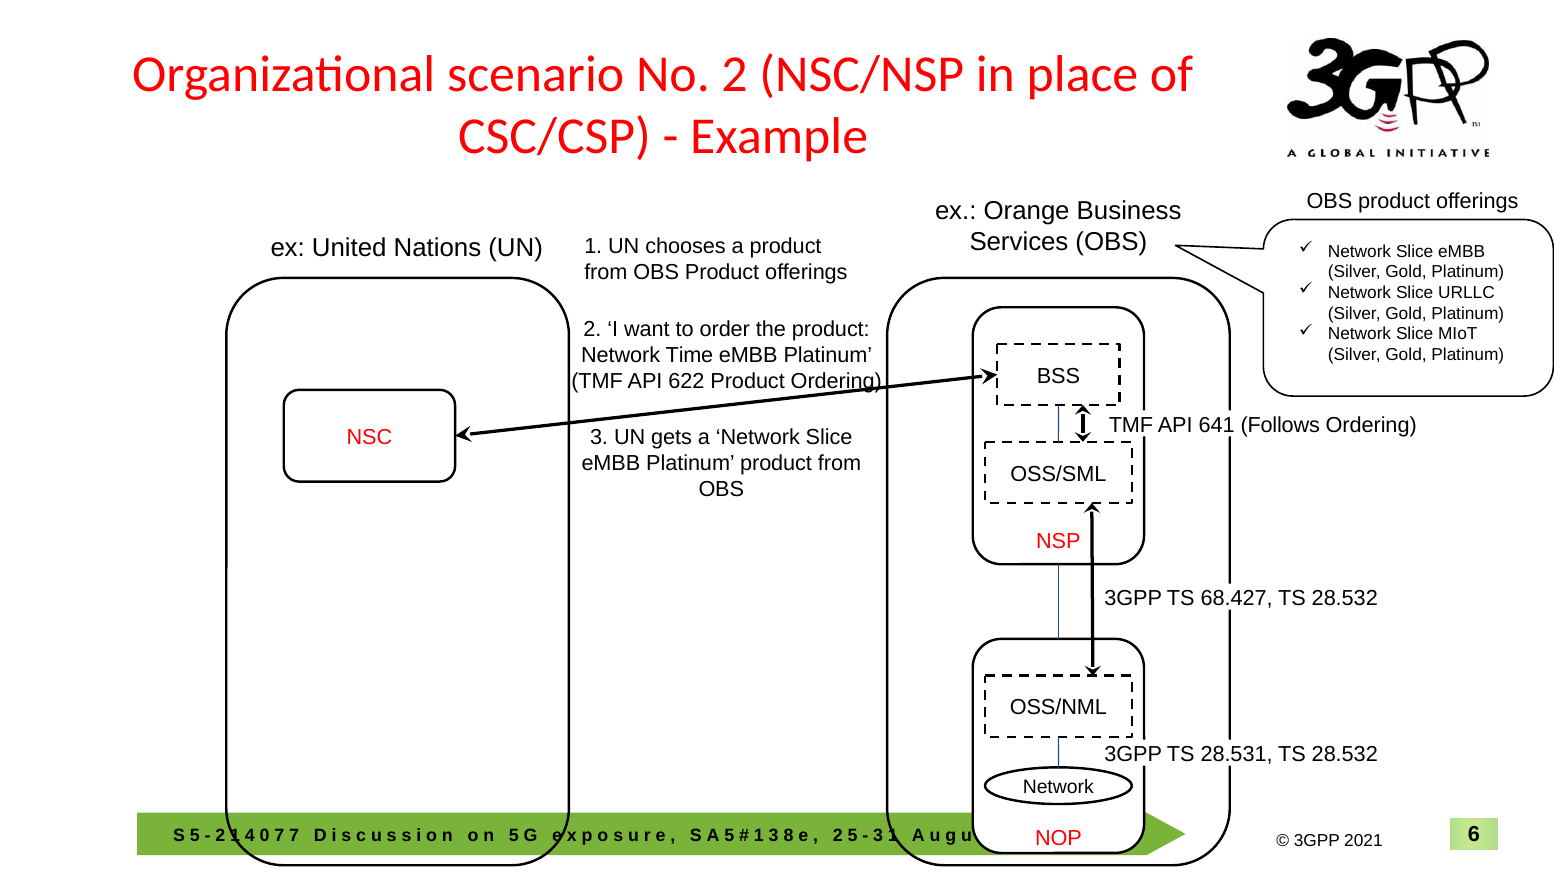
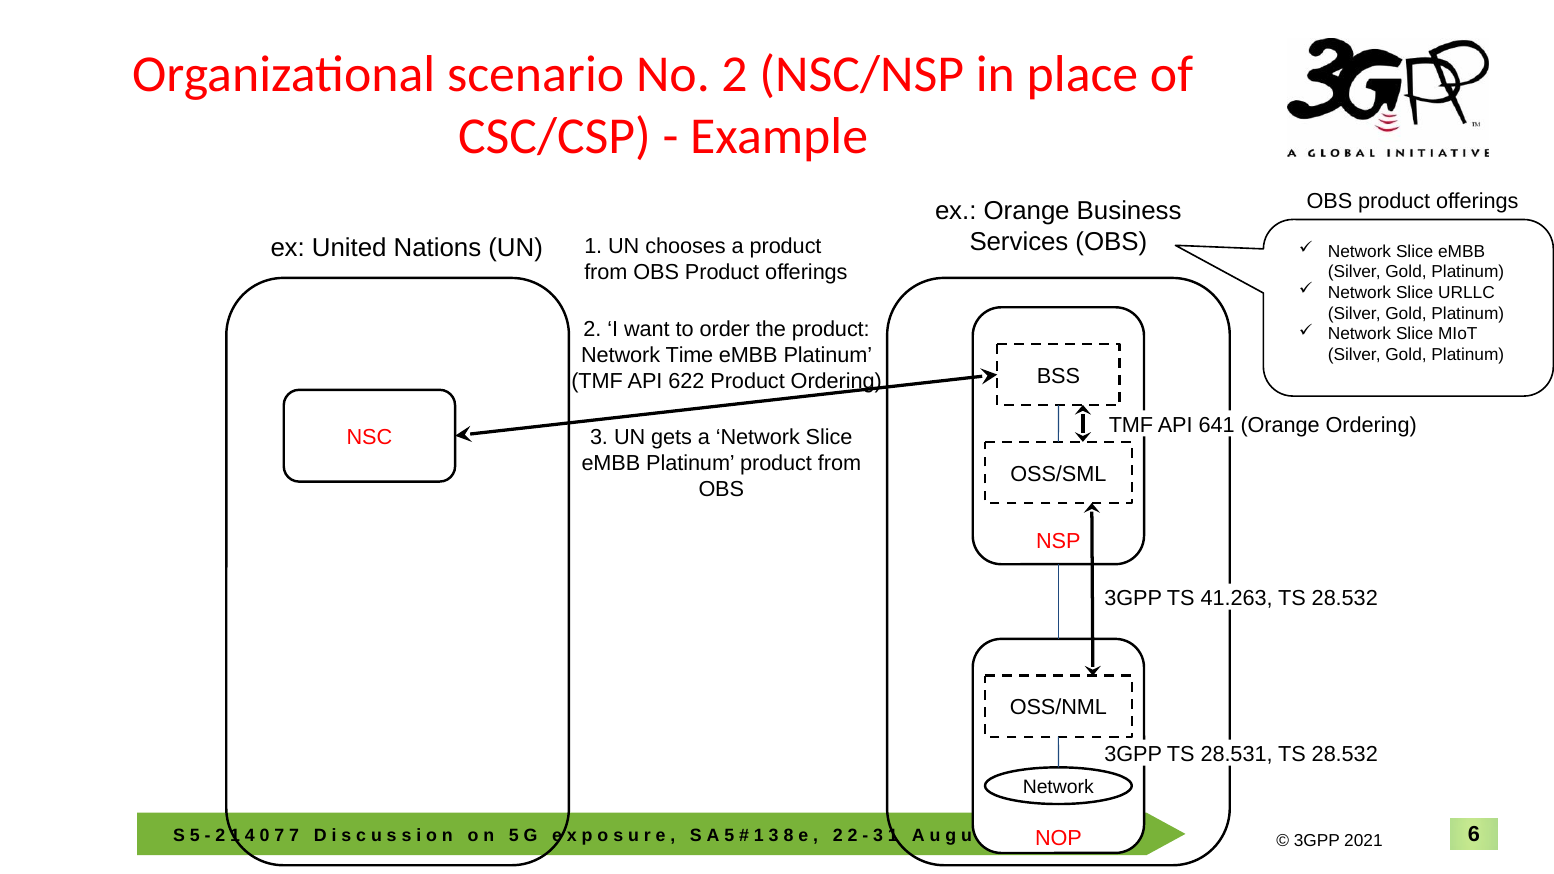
641 Follows: Follows -> Orange (1280, 425)
68.427: 68.427 -> 41.263 (1237, 598)
2 5: 5 -> 2 (853, 836)
